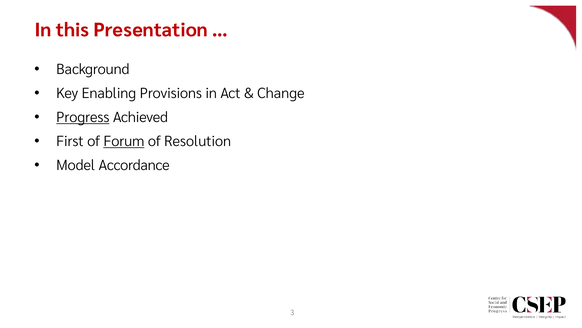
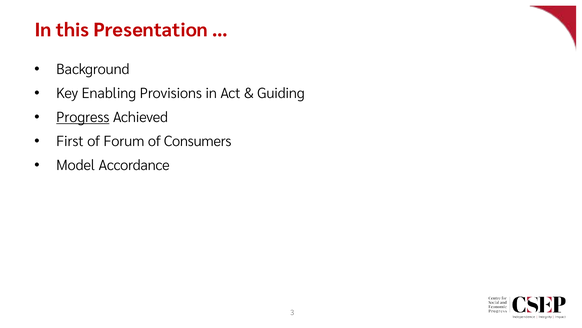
Change: Change -> Guiding (281, 93)
Forum underline: present -> none (124, 141)
Resolution: Resolution -> Consumers (198, 141)
